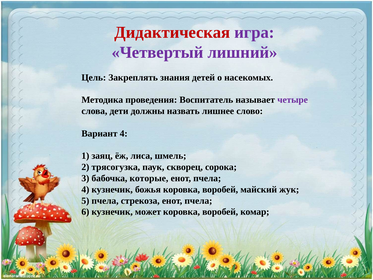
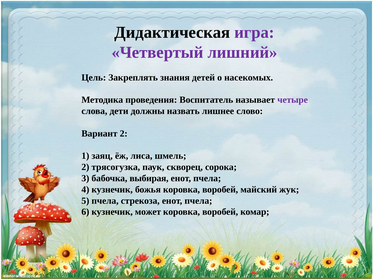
Дидактическая colour: red -> black (172, 32)
Вариант 4: 4 -> 2 (124, 133)
которые: которые -> выбирая (149, 178)
